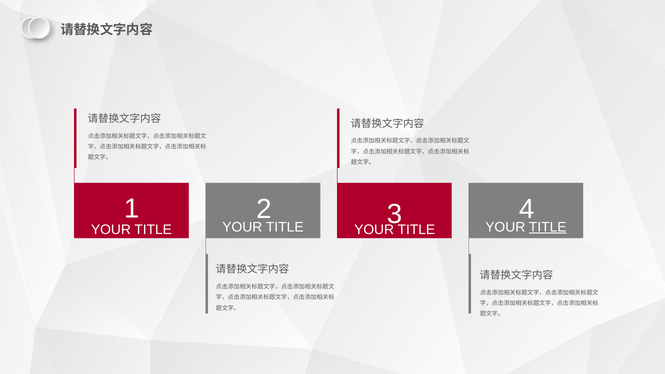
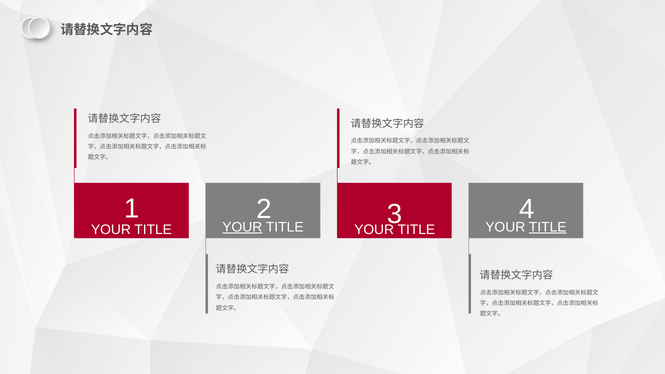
YOUR underline: none -> present (242, 227)
